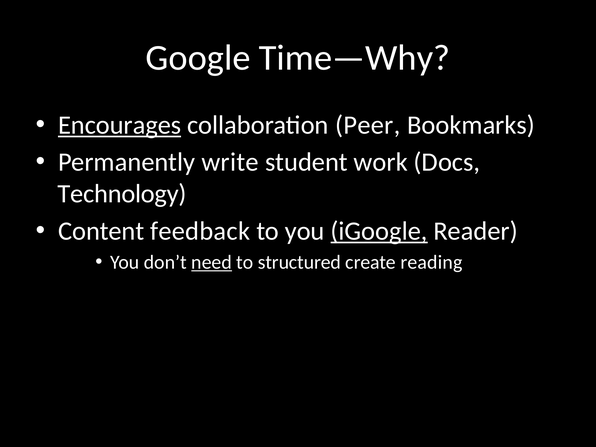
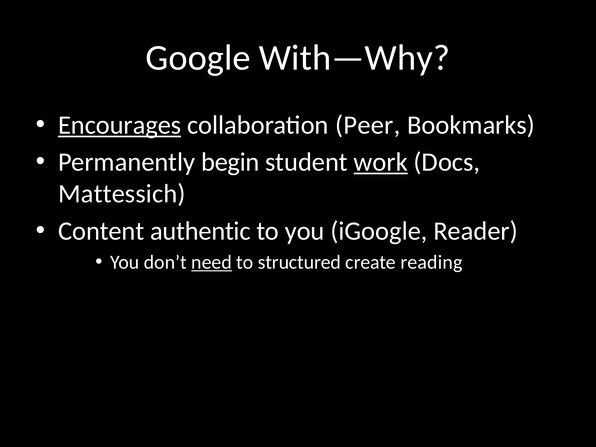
Time—Why: Time—Why -> With—Why (354, 58)
write: write -> begin (230, 162)
work underline: none -> present (381, 162)
Technology: Technology -> Mattessich (122, 194)
feedback: feedback -> authentic (200, 231)
iGoogle underline: present -> none (379, 231)
